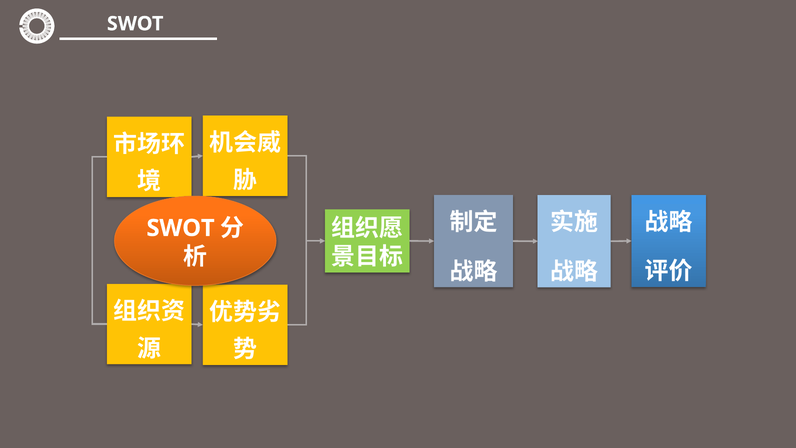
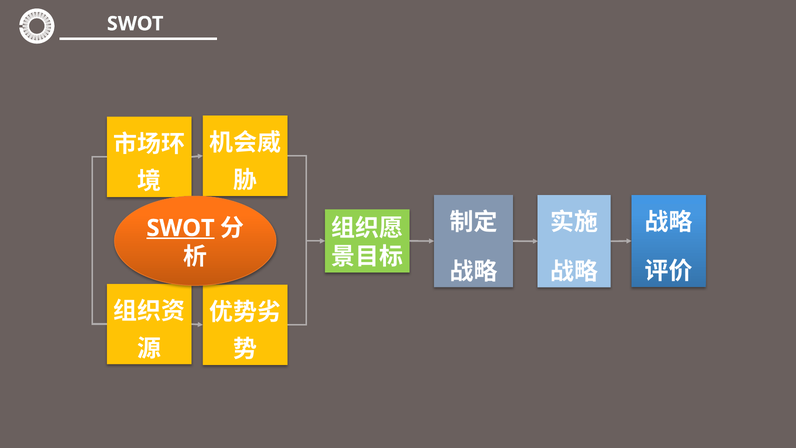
SWOT underline: none -> present (181, 228)
